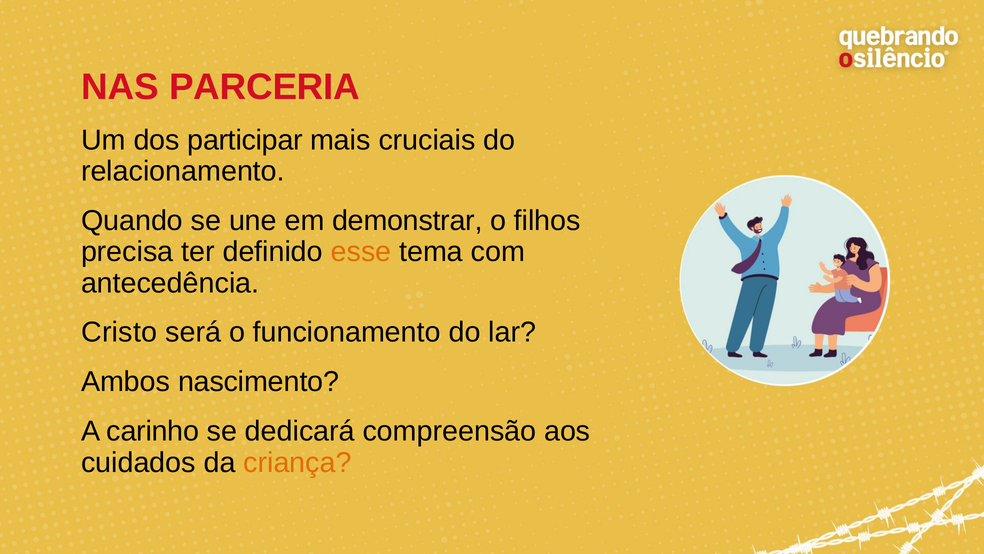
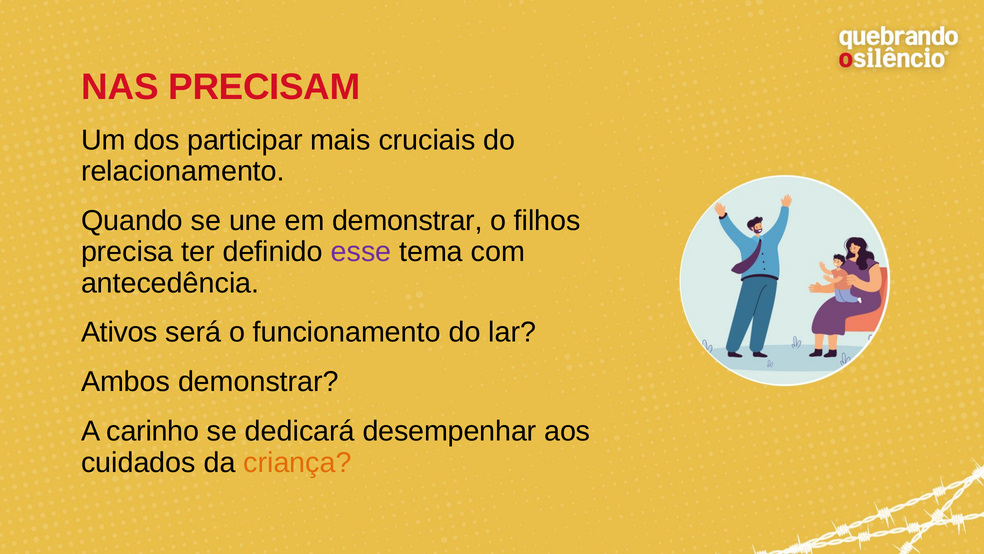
PARCERIA: PARCERIA -> PRECISAM (264, 87)
esse colour: orange -> purple (361, 252)
Cristo: Cristo -> Ativos (119, 332)
Ambos nascimento: nascimento -> demonstrar (258, 382)
compreensão: compreensão -> desempenhar (450, 431)
